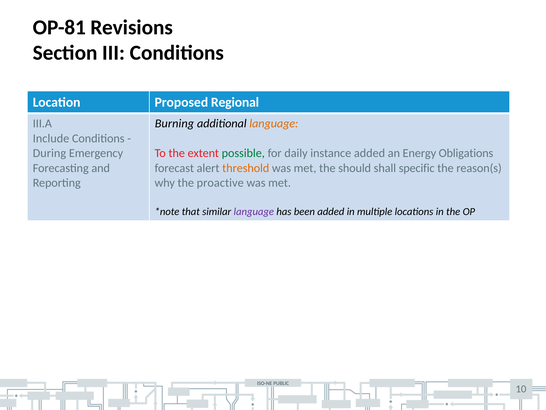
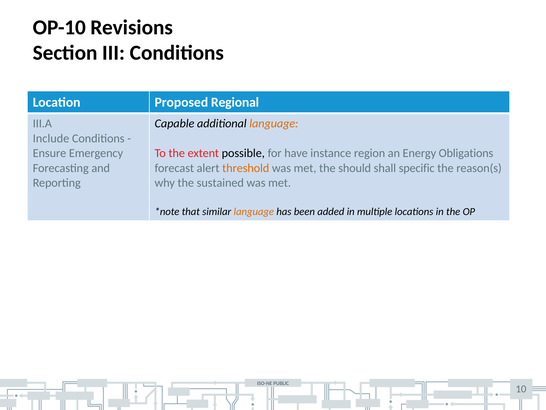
OP-81: OP-81 -> OP-10 (59, 27)
Burning: Burning -> Capable (175, 123)
During: During -> Ensure (50, 153)
possible colour: green -> black (243, 153)
daily: daily -> have (296, 153)
instance added: added -> region (370, 153)
proactive: proactive -> sustained (220, 183)
language colour: purple -> orange (254, 211)
